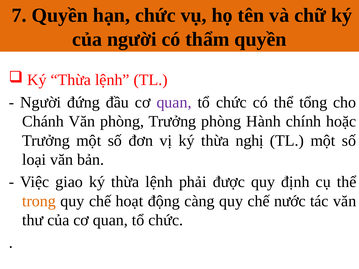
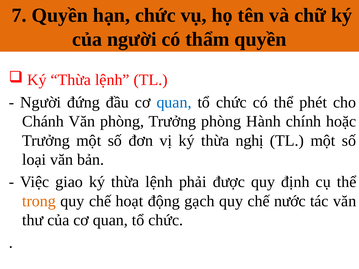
quan colour: purple -> blue (174, 102)
tổng: tổng -> phét (313, 102)
càng: càng -> gạch (200, 201)
